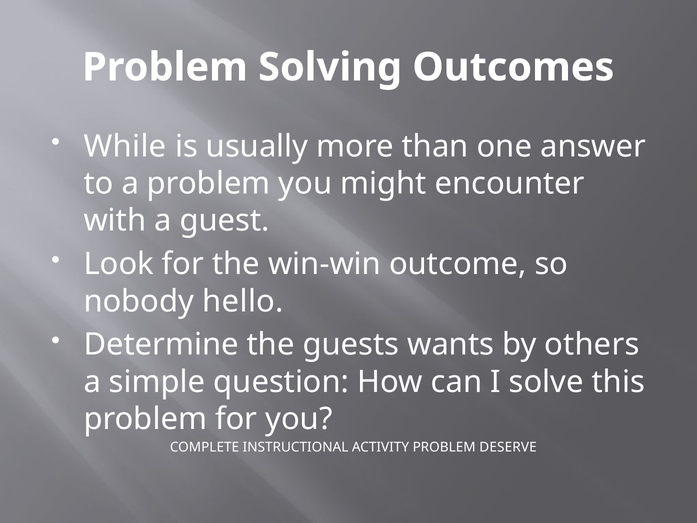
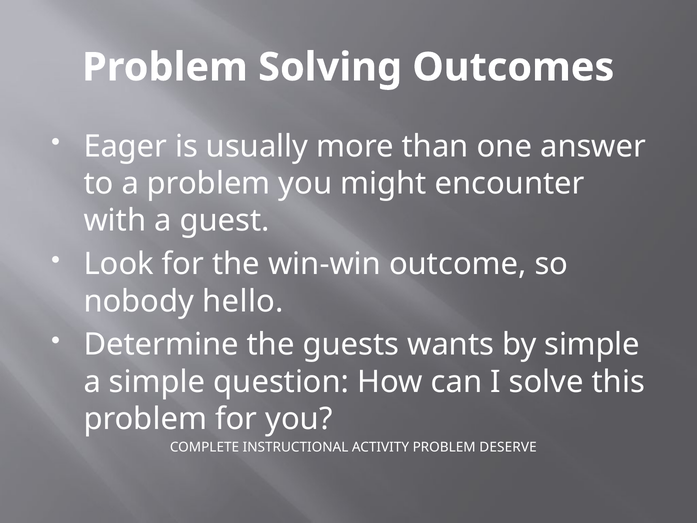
While: While -> Eager (125, 146)
by others: others -> simple (592, 345)
